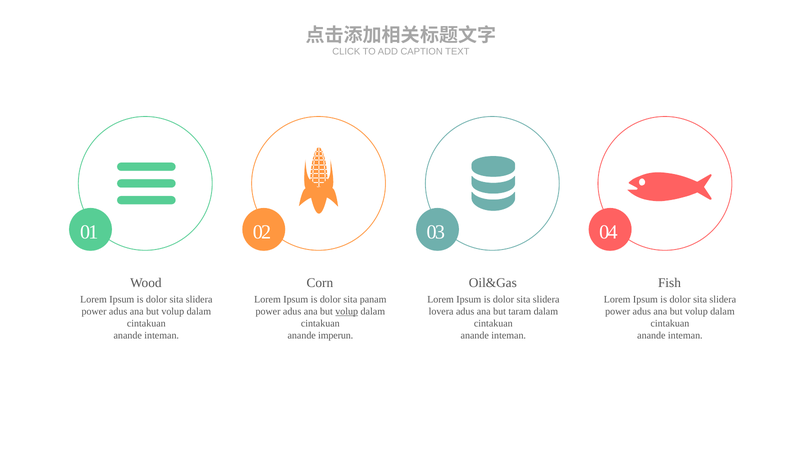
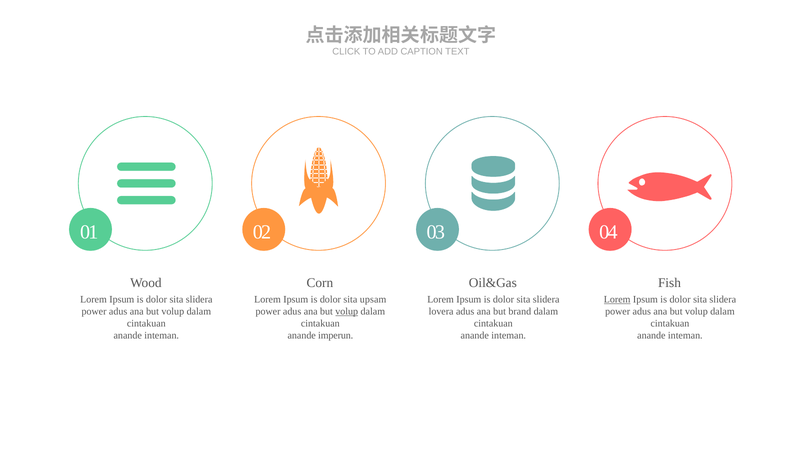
panam: panam -> upsam (373, 299)
Lorem underline: none -> present (617, 299)
taram: taram -> brand (520, 311)
